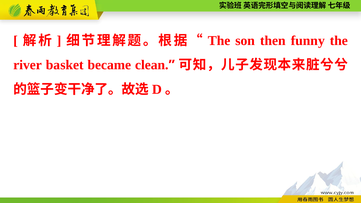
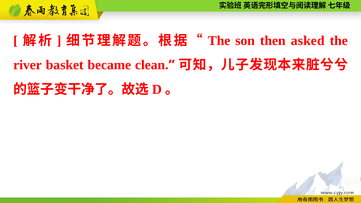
funny: funny -> asked (308, 41)
